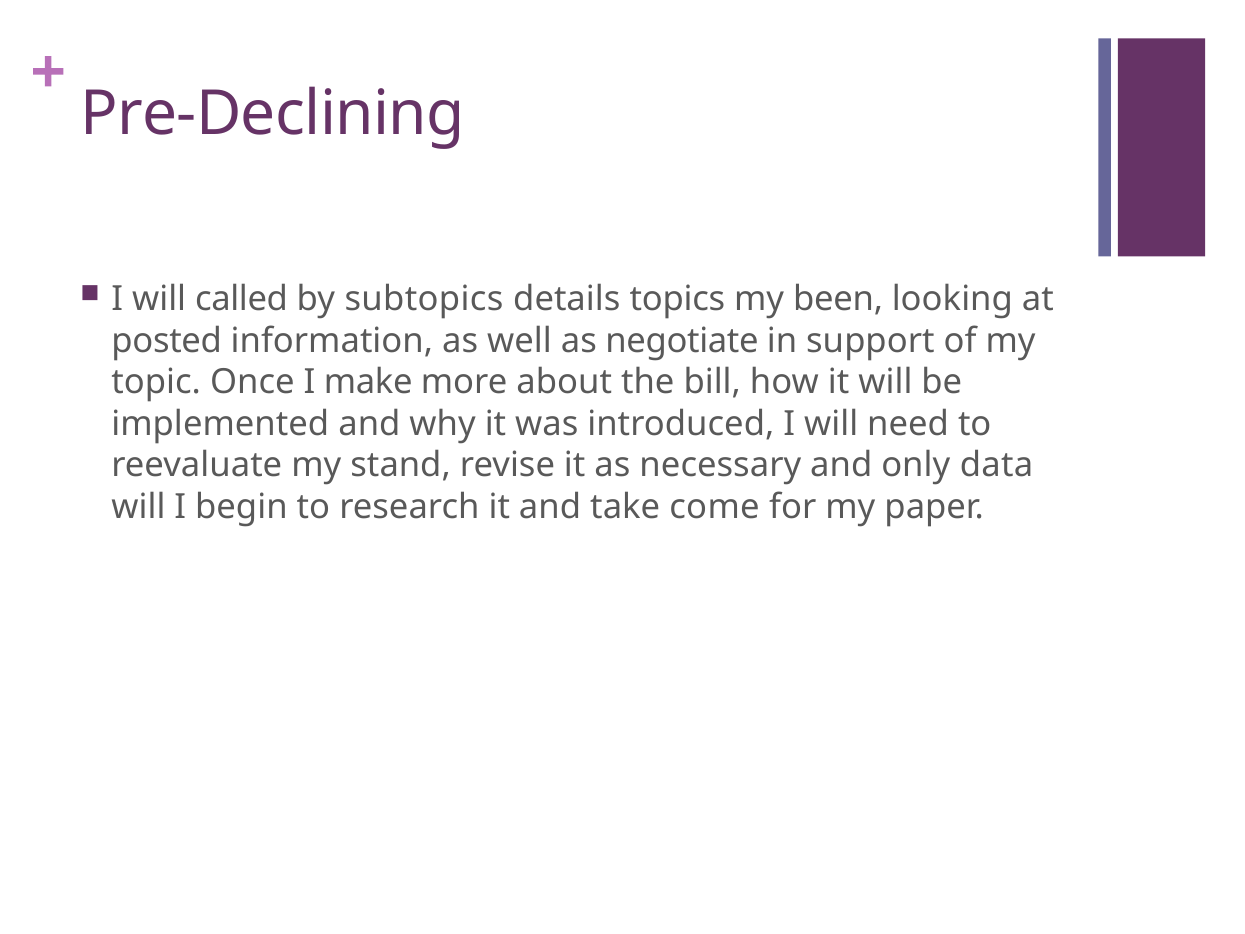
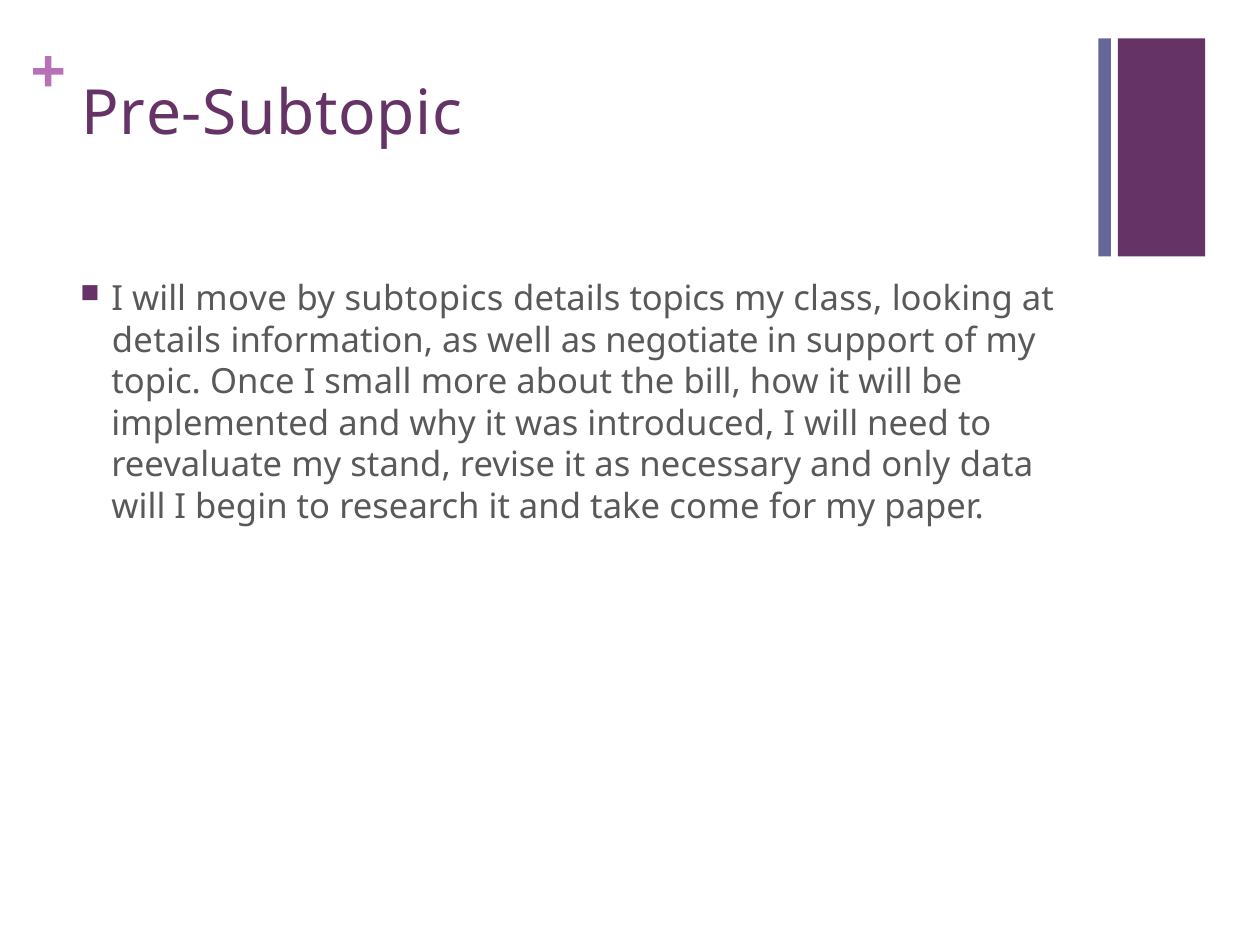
Pre-Declining: Pre-Declining -> Pre-Subtopic (272, 114)
called: called -> move (241, 299)
been: been -> class (838, 299)
posted: posted -> details (166, 341)
make: make -> small (368, 382)
